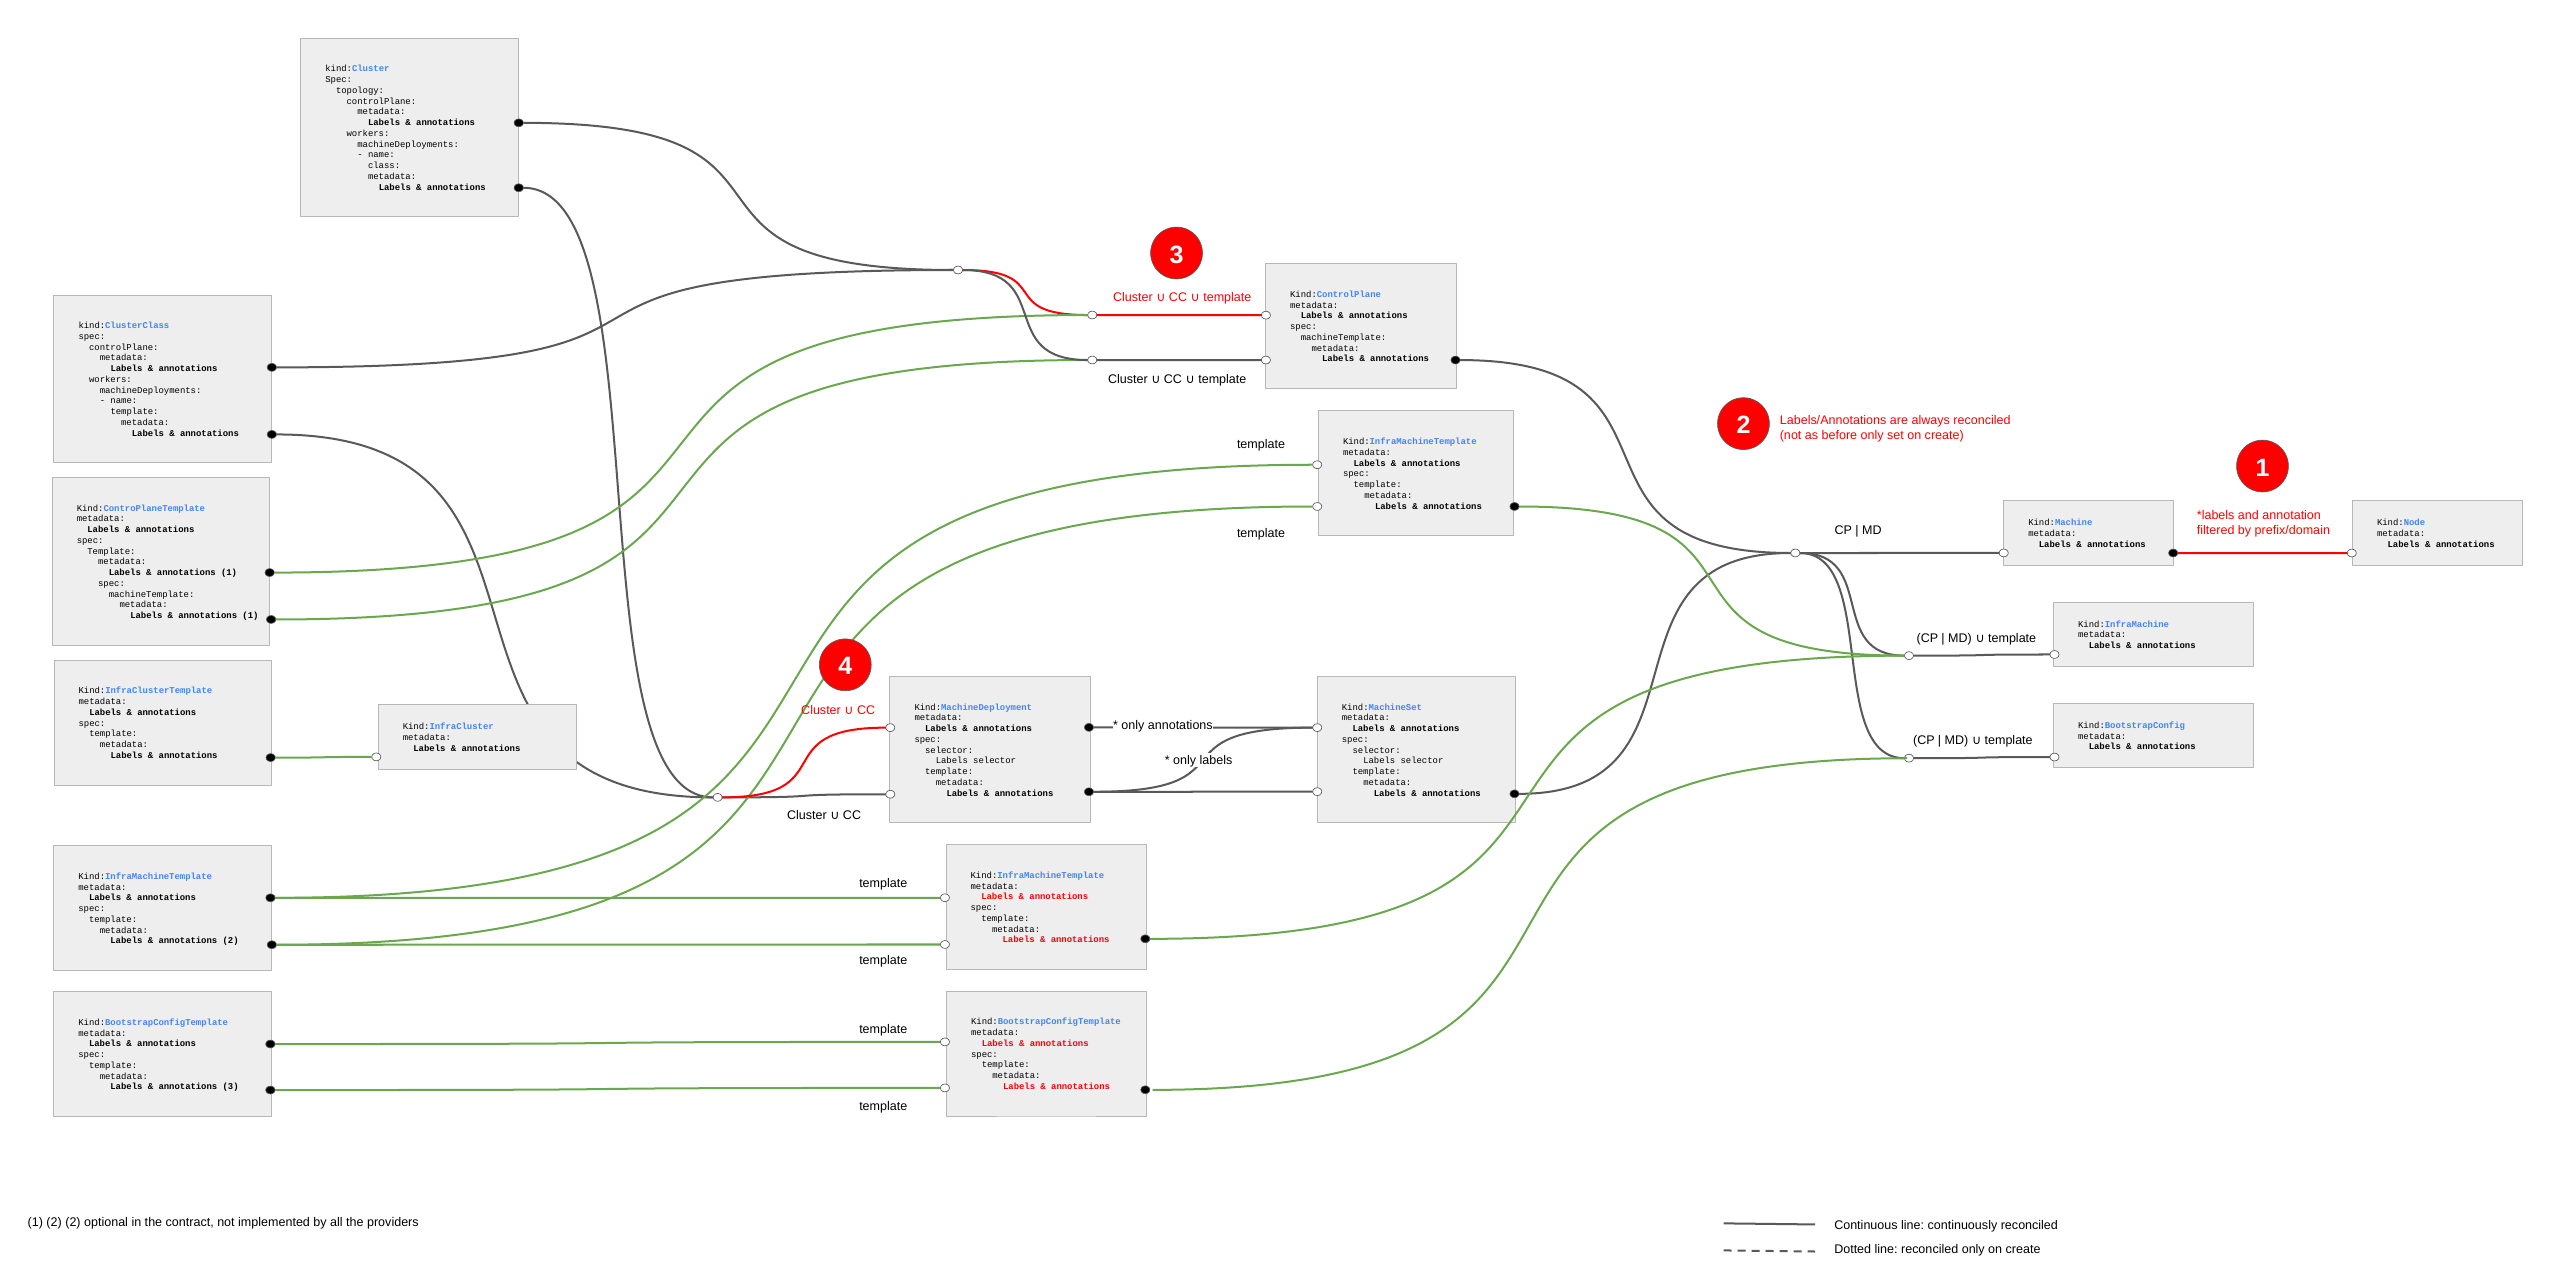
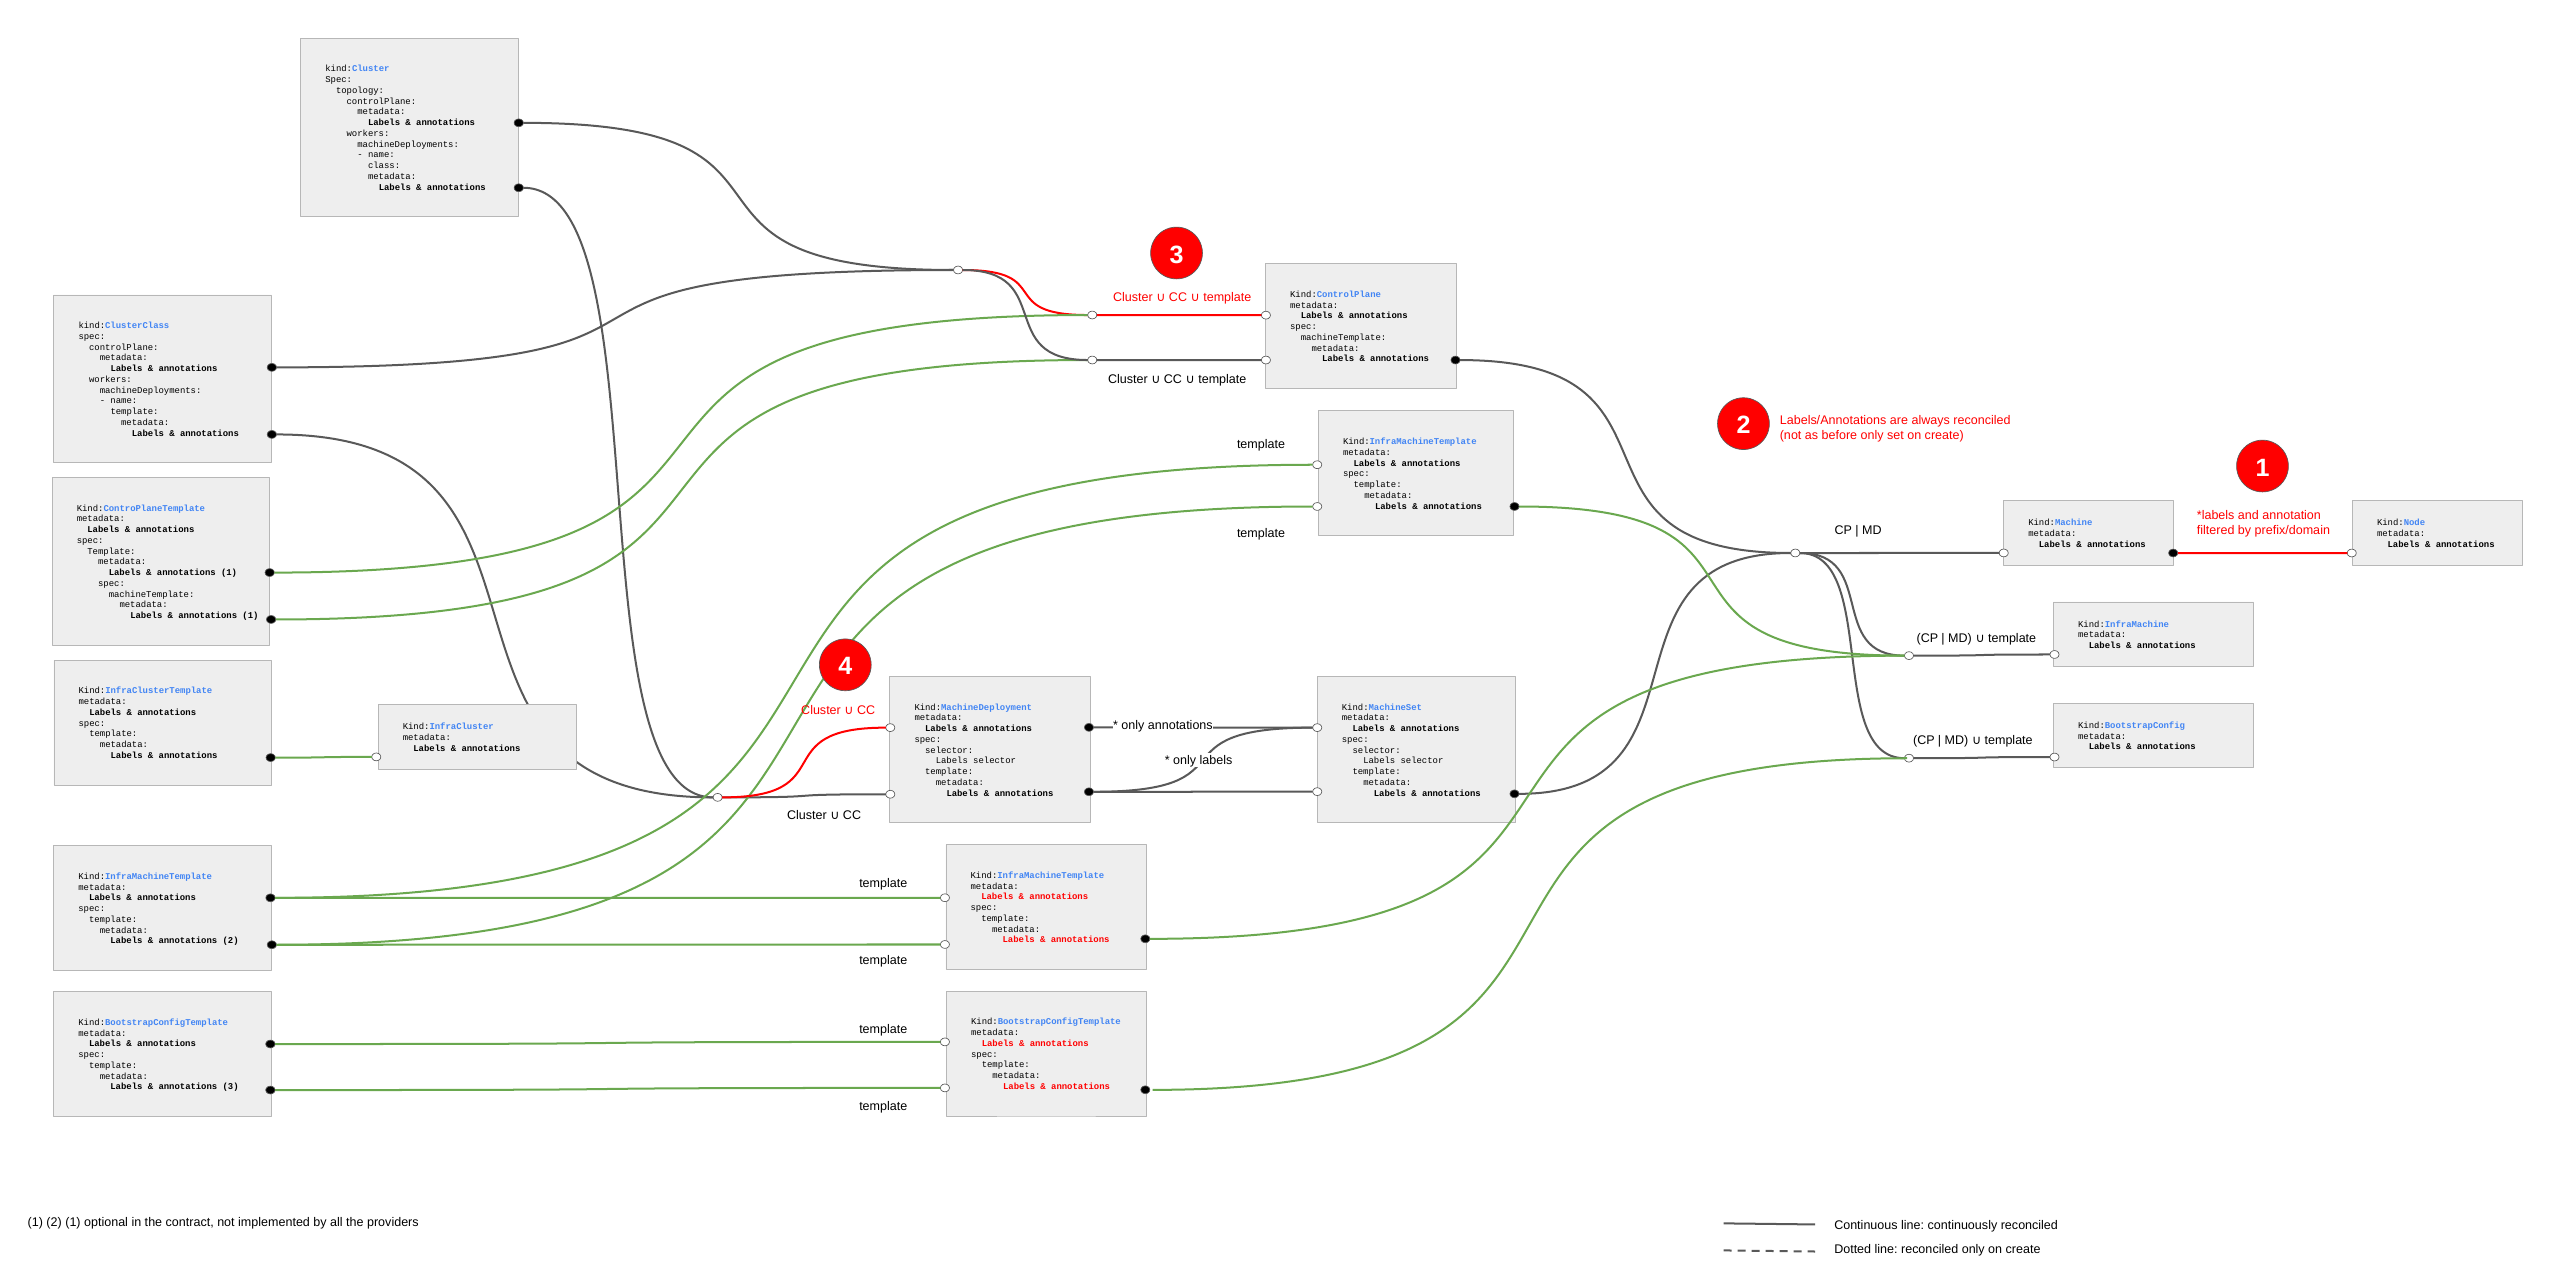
2 2: 2 -> 1 (73, 1222)
